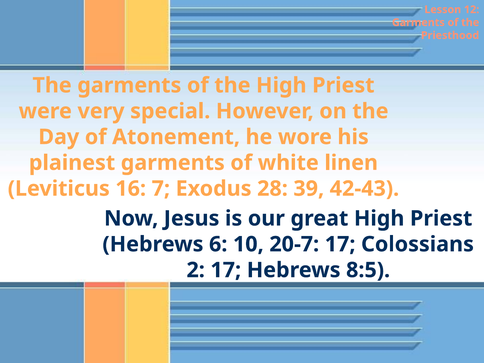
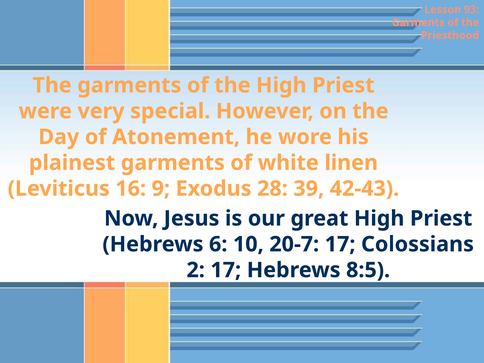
12: 12 -> 93 (472, 10)
7: 7 -> 9 (161, 189)
